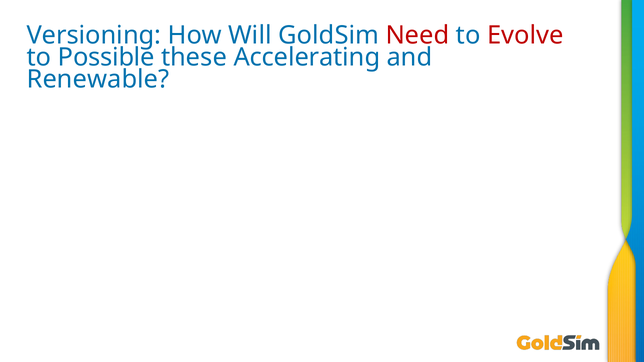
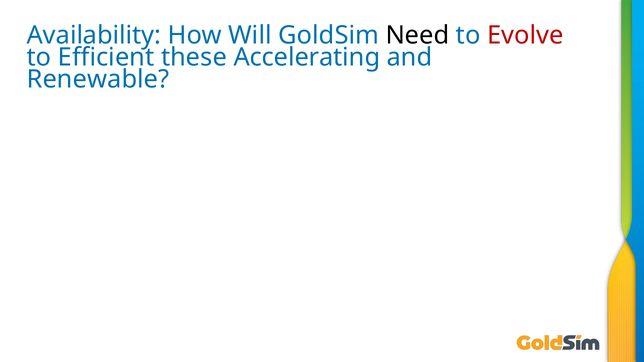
Versioning: Versioning -> Availability (94, 35)
Need colour: red -> black (418, 35)
Possible: Possible -> Efficient (106, 57)
